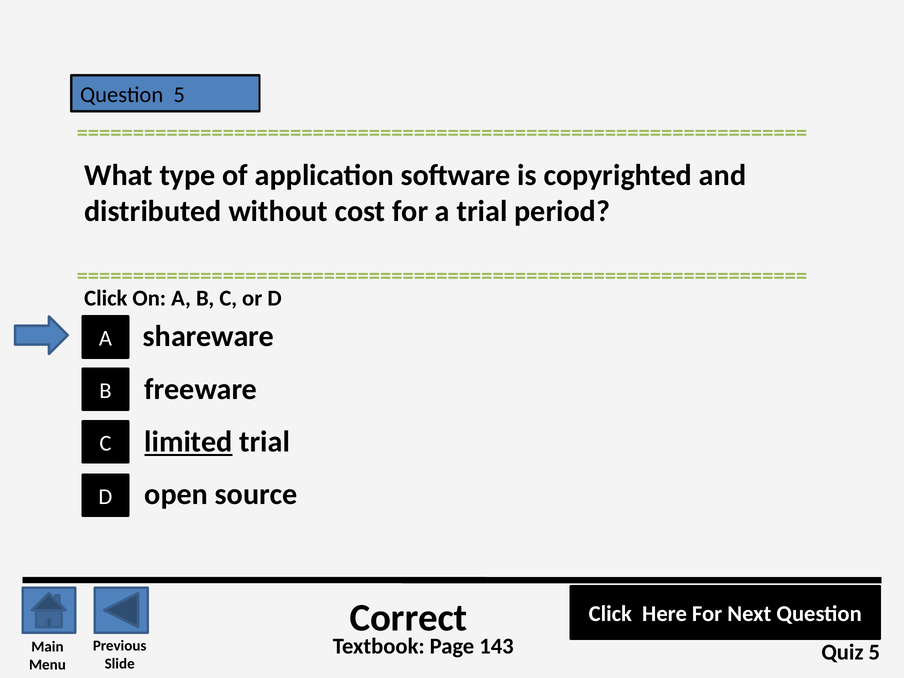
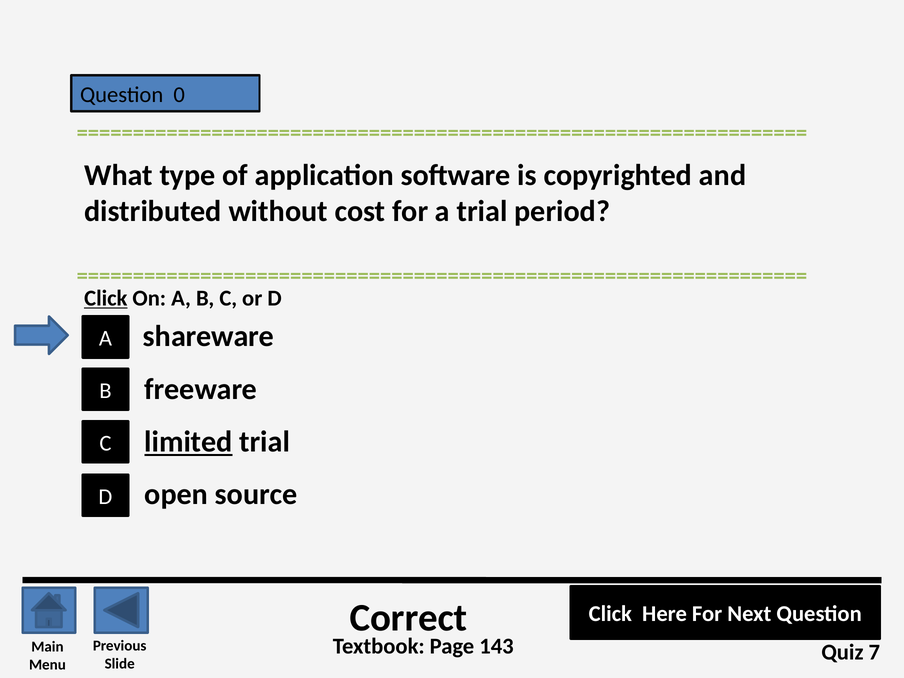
Question 5: 5 -> 0 (179, 95)
Click underline: none -> present (106, 298)
Quiz 5: 5 -> 7 (874, 652)
